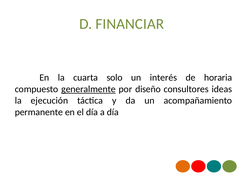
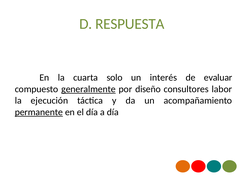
FINANCIAR: FINANCIAR -> RESPUESTA (130, 24)
horaria: horaria -> evaluar (218, 78)
ideas: ideas -> labor (222, 89)
permanente underline: none -> present (39, 112)
